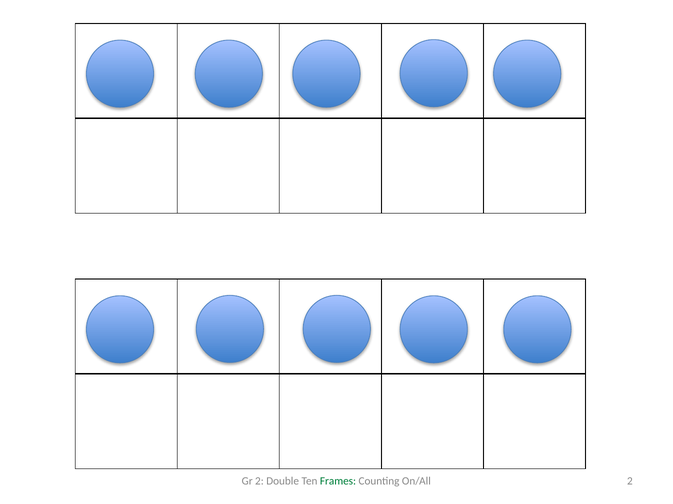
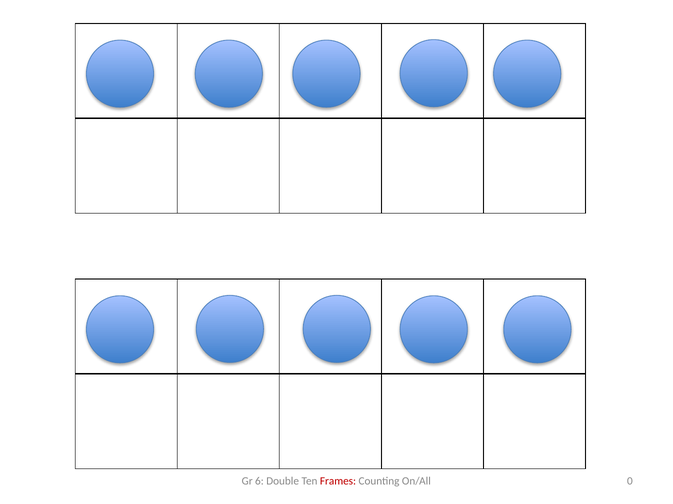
Gr 2: 2 -> 6 (259, 482)
Frames colour: green -> red (338, 482)
On/All 2: 2 -> 0 (630, 482)
